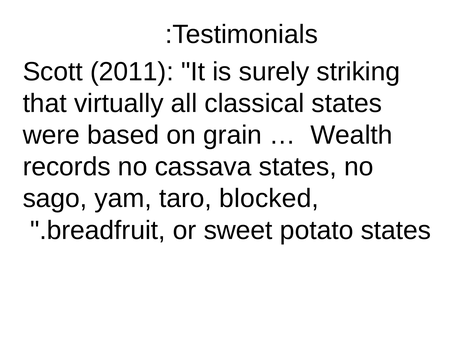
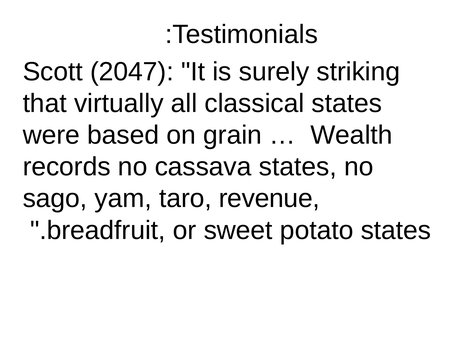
2011: 2011 -> 2047 (132, 72)
blocked: blocked -> revenue (269, 199)
